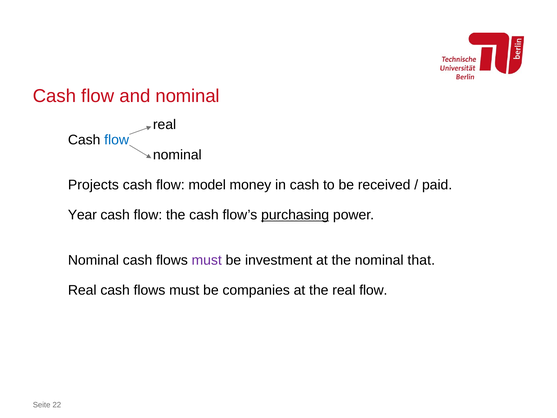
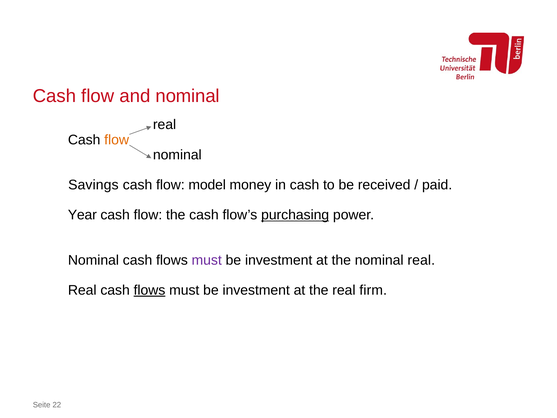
flow colour: blue -> orange (117, 140)
Projects: Projects -> Savings (93, 185)
nominal that: that -> real (421, 260)
flows underline: none -> present (149, 290)
companies: companies -> investment (256, 290)
real flow: flow -> firm (373, 290)
